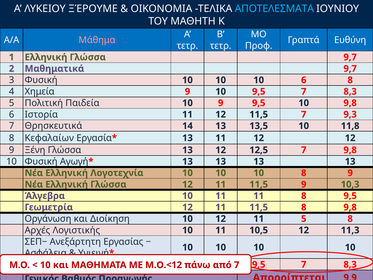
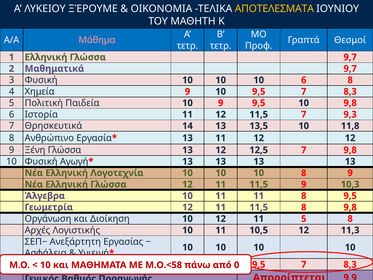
ΑΠΟΤΕΛΕΣΜΑΤΑ colour: light blue -> yellow (274, 9)
Ευθύνη: Ευθύνη -> Θεσμοί (350, 40)
Κεφαλαίων: Κεφαλαίων -> Ανθρώπινο (49, 138)
Μ.Ο.<12: Μ.Ο.<12 -> Μ.Ο.<58 (164, 265)
7: 7 -> 0 (237, 265)
